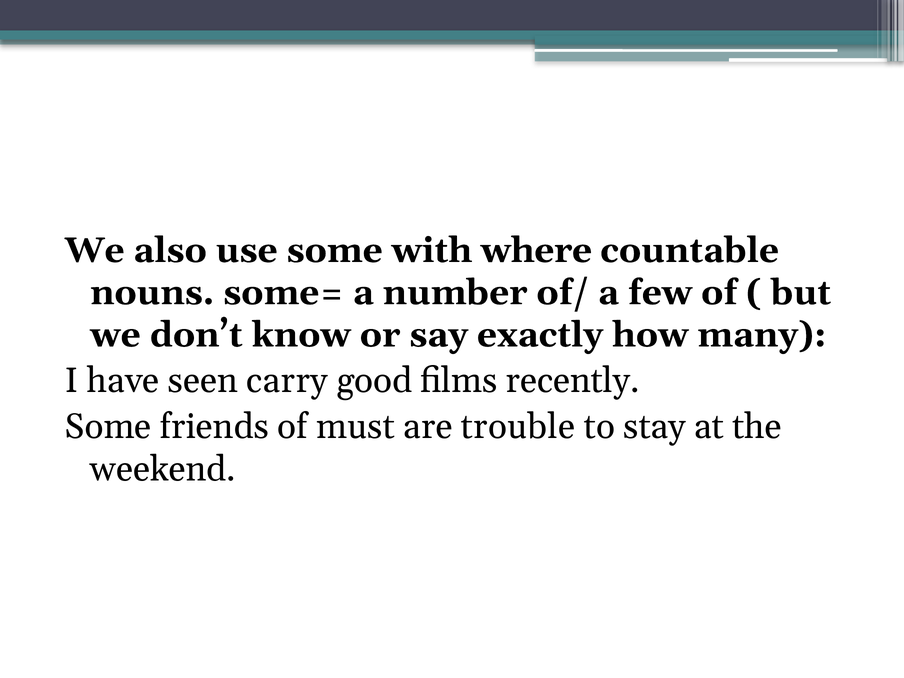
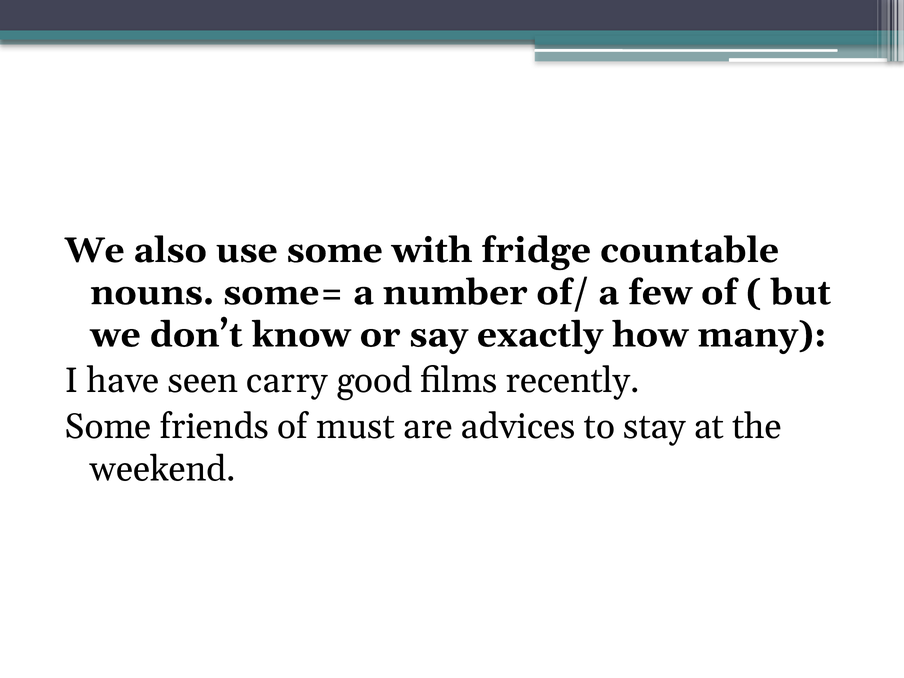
where: where -> fridge (536, 250)
trouble: trouble -> advices (518, 427)
